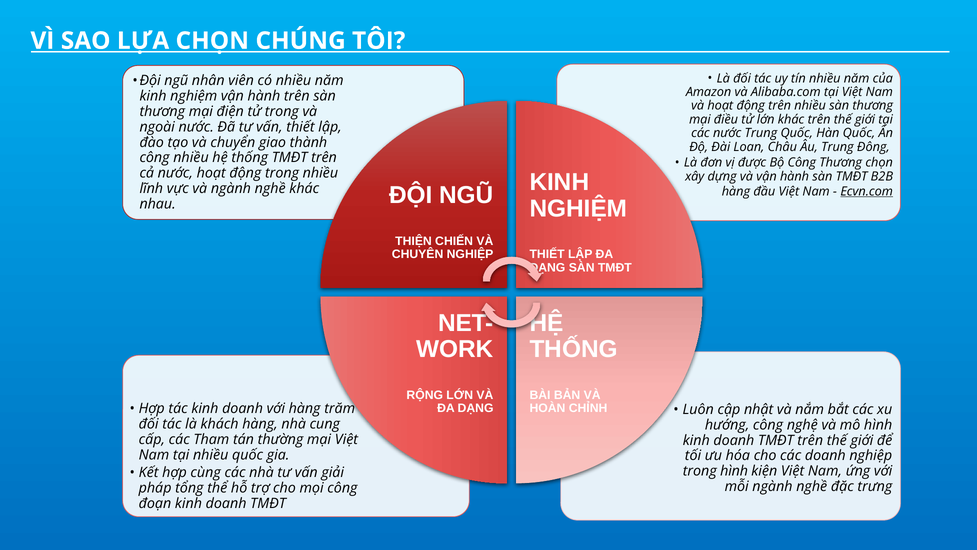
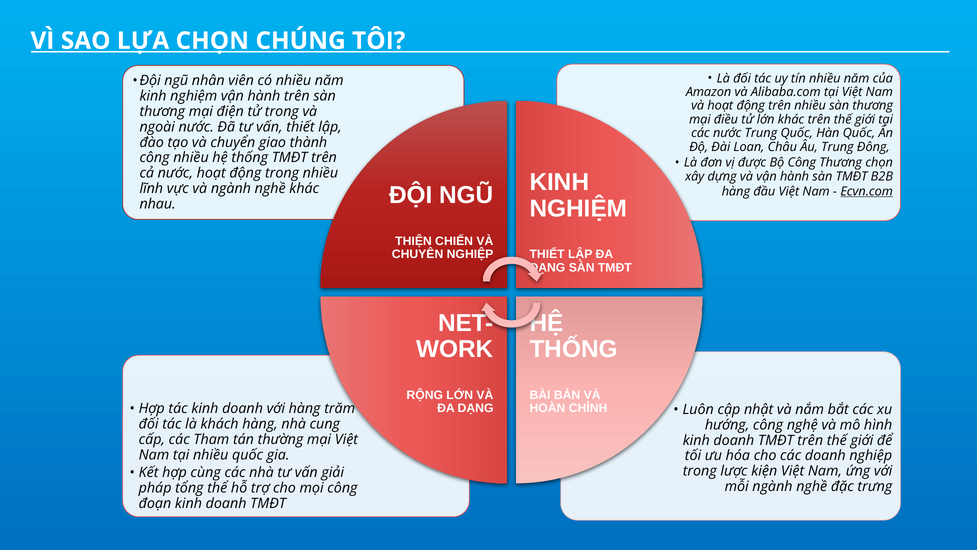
hình: hình -> lược (734, 471)
